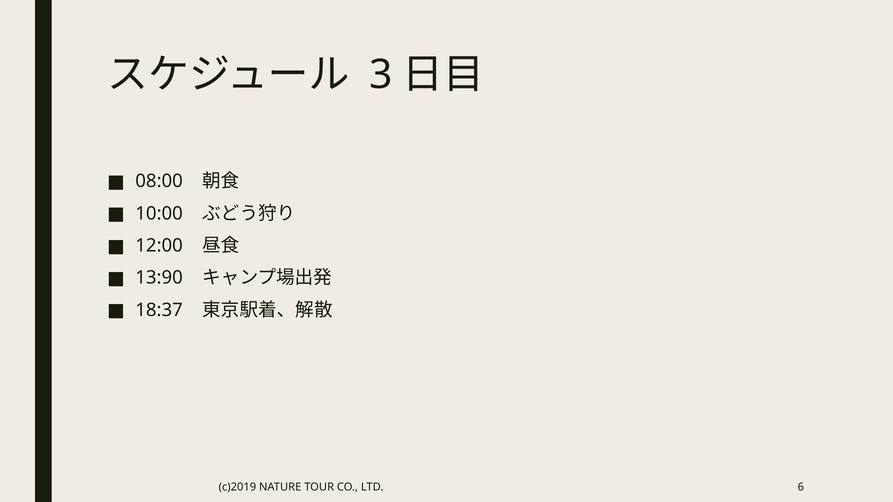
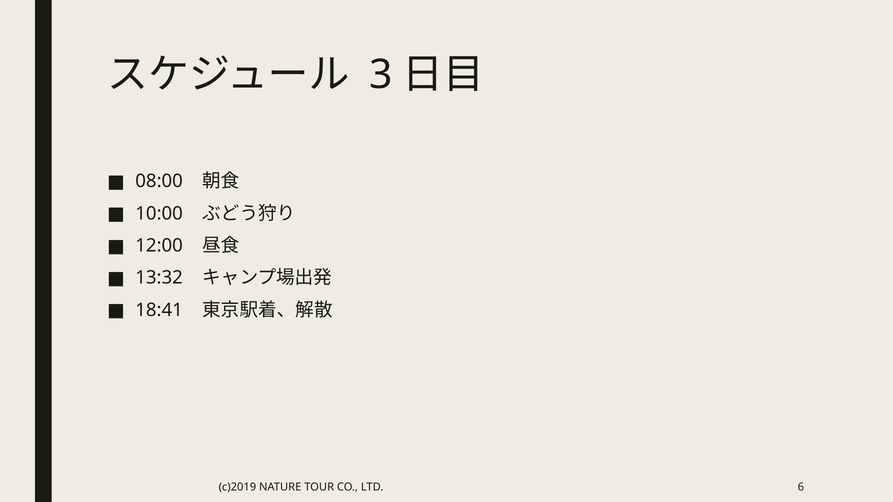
13:90: 13:90 -> 13:32 (159, 278)
18:37: 18:37 -> 18:41 (159, 310)
